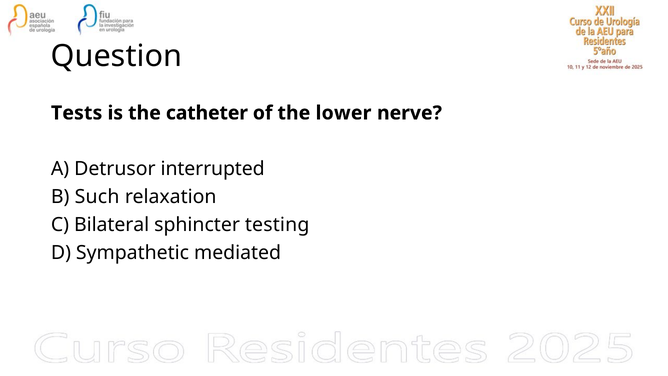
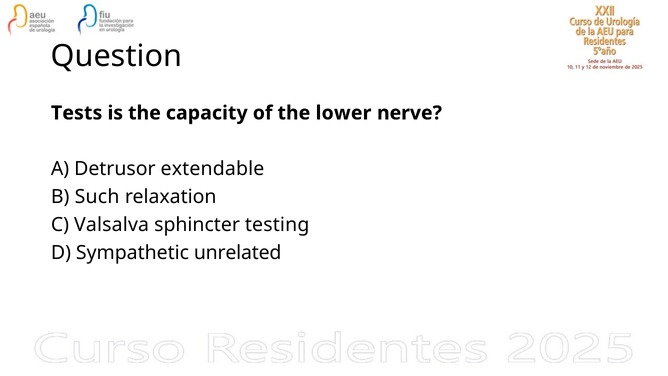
catheter: catheter -> capacity (207, 113)
interrupted: interrupted -> extendable (212, 169)
Bilateral: Bilateral -> Valsalva (112, 225)
mediated: mediated -> unrelated (238, 253)
